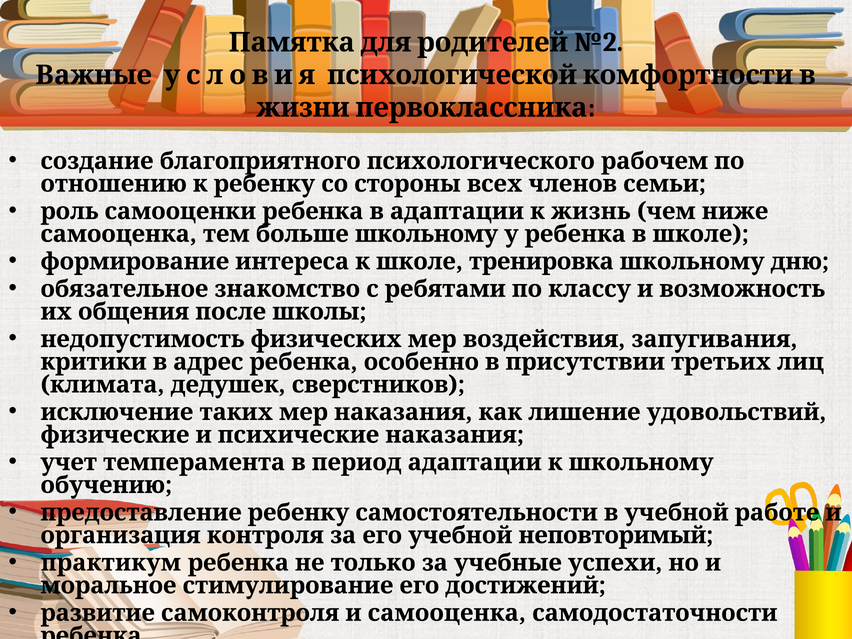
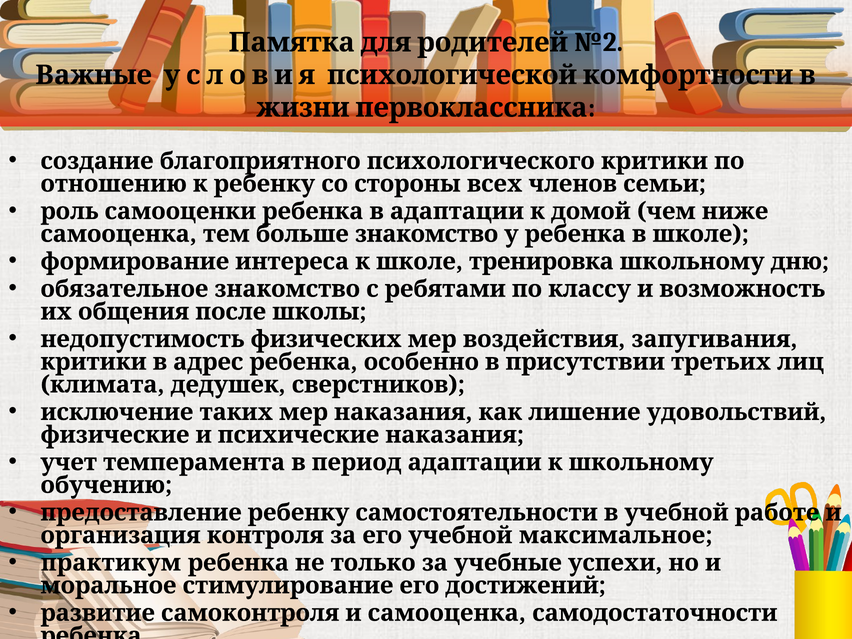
психологического рабочем: рабочем -> критики (654, 161)
жизнь: жизнь -> домой (591, 211)
больше школьному: школьному -> знакомство (427, 234)
неповторимый: неповторимый -> максимальное (616, 535)
